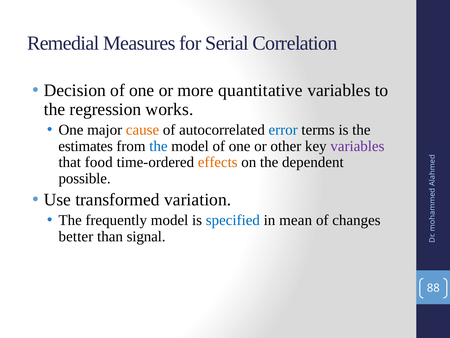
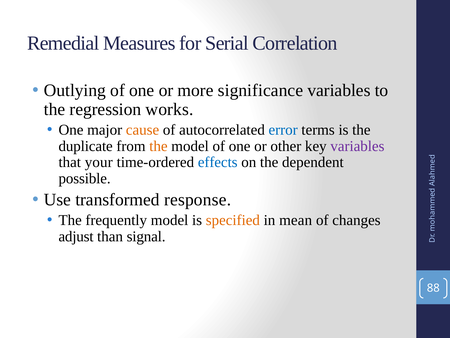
Decision: Decision -> Outlying (75, 90)
quantitative: quantitative -> significance (261, 90)
estimates: estimates -> duplicate (86, 146)
the colour: blue -> orange (158, 146)
food: food -> your (99, 162)
effects colour: orange -> blue (218, 162)
variation: variation -> response (198, 199)
specified colour: blue -> orange (233, 220)
better: better -> adjust (76, 236)
